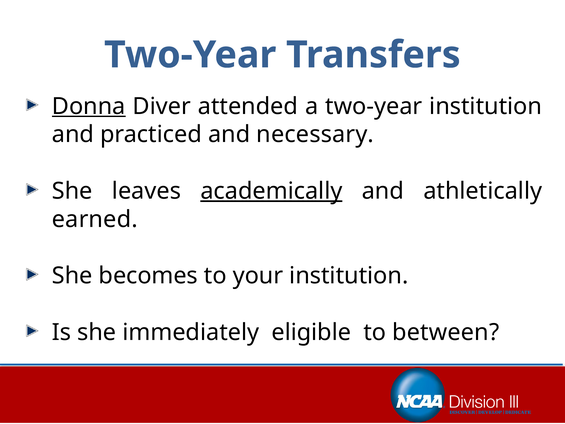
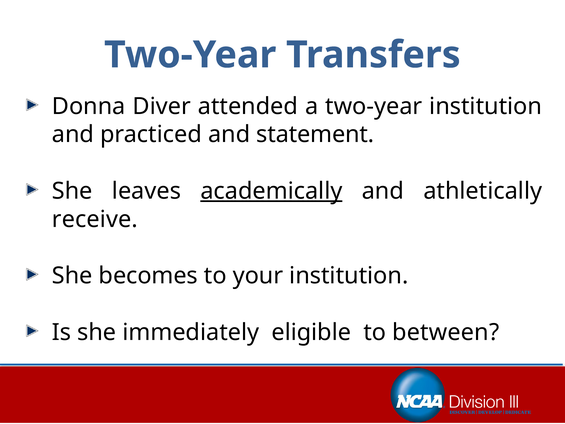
Donna underline: present -> none (89, 106)
necessary: necessary -> statement (315, 134)
earned: earned -> receive (95, 219)
